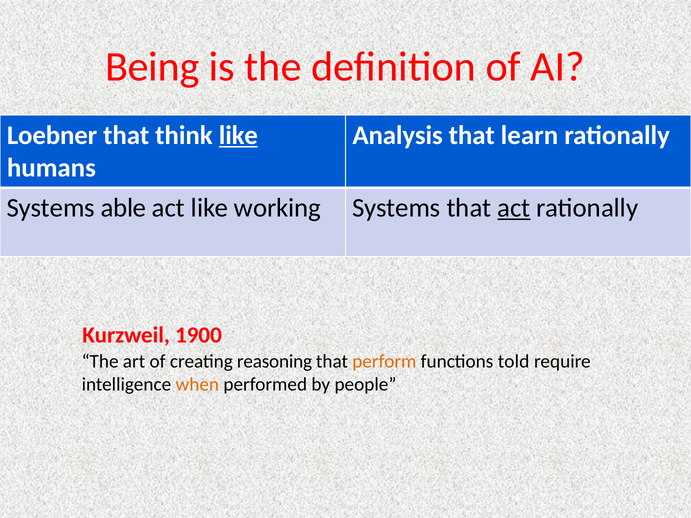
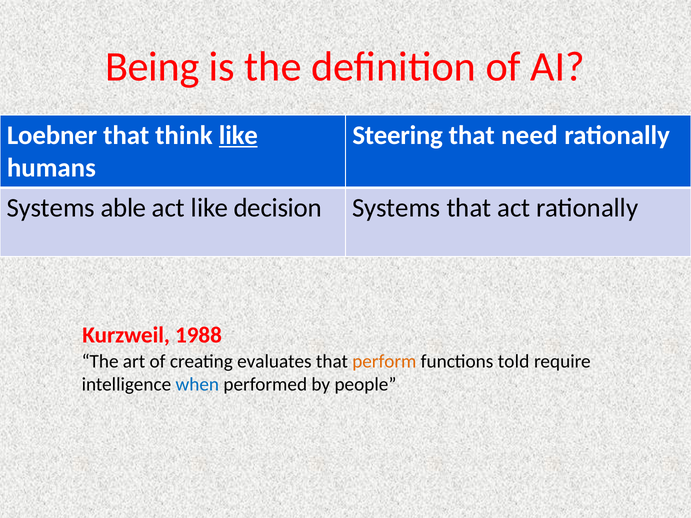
Analysis: Analysis -> Steering (398, 135)
learn: learn -> need (529, 135)
working: working -> decision (278, 208)
act underline: present -> none (514, 208)
1900: 1900 -> 1988 (198, 336)
reasoning: reasoning -> evaluates (274, 362)
when colour: orange -> blue (197, 385)
